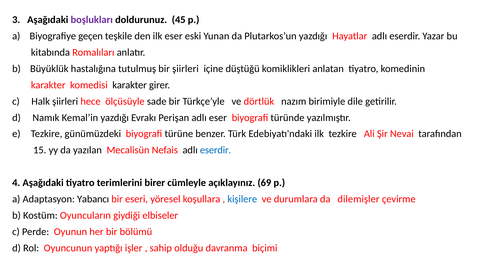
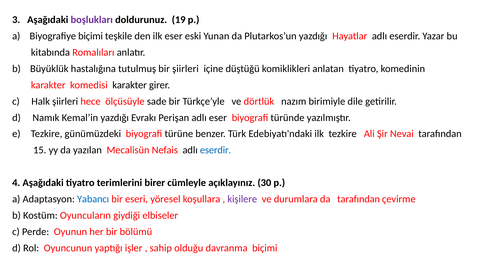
45: 45 -> 19 (179, 20)
Biyografiye geçen: geçen -> biçimi (91, 36)
69: 69 -> 30 (264, 183)
Yabancı colour: black -> blue (93, 199)
kişilere colour: blue -> purple (242, 199)
da dilemişler: dilemişler -> tarafından (359, 199)
